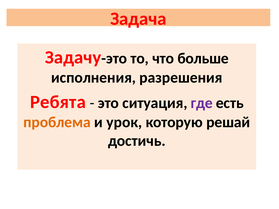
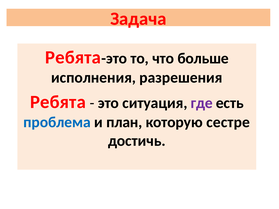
Задачу: Задачу -> Ребята (73, 57)
проблема colour: orange -> blue (57, 122)
урок: урок -> план (124, 122)
решай: решай -> сестре (228, 122)
